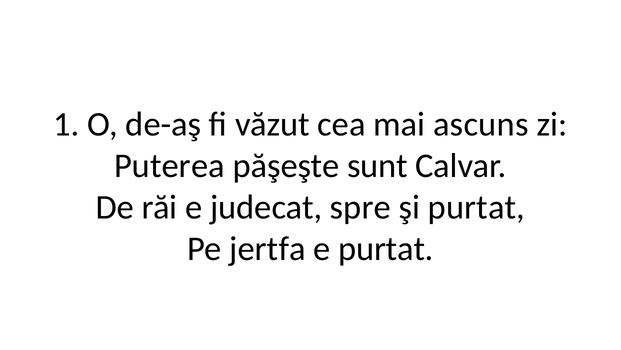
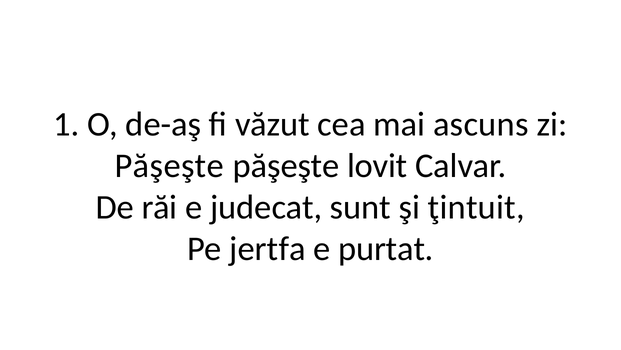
Puterea: Puterea -> Păşeşte (169, 166)
sunt: sunt -> lovit (377, 166)
spre: spre -> sunt (360, 207)
şi purtat: purtat -> ţintuit (476, 207)
